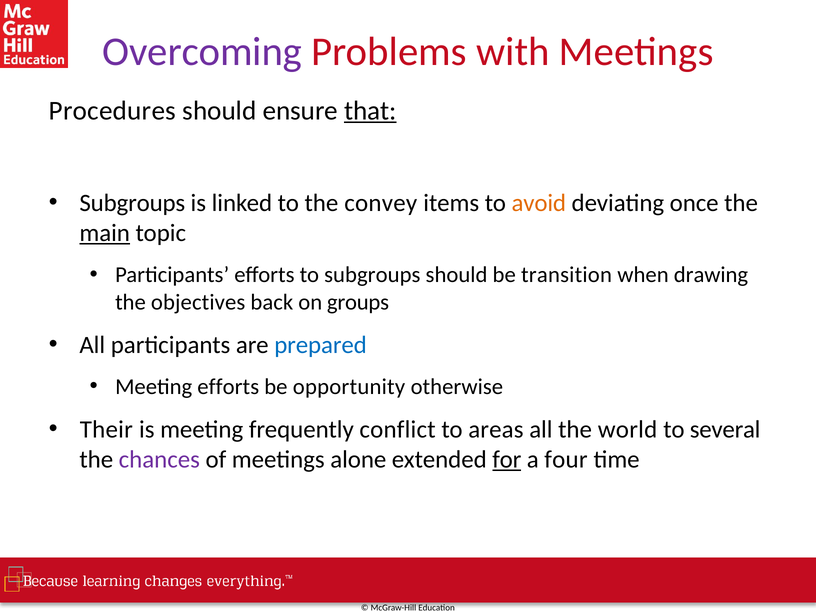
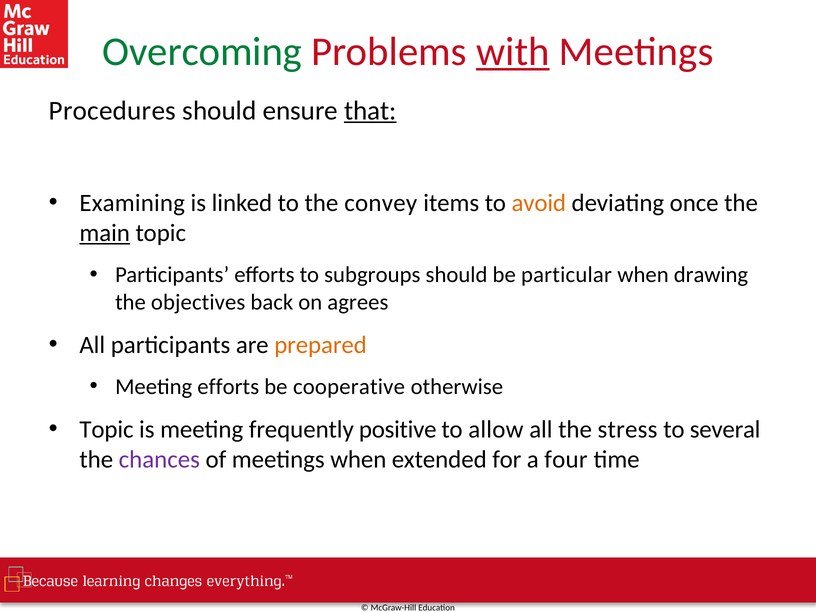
Overcoming colour: purple -> green (202, 52)
with underline: none -> present (513, 52)
Subgroups: Subgroups -> Examining (132, 203)
transition: transition -> particular (566, 275)
groups: groups -> agrees (358, 302)
prepared colour: blue -> orange (321, 345)
opportunity: opportunity -> cooperative (349, 387)
Their: Their -> Topic (107, 430)
conflict: conflict -> positive (398, 430)
areas: areas -> allow (496, 430)
world: world -> stress (628, 430)
meetings alone: alone -> when (358, 459)
for underline: present -> none (507, 459)
